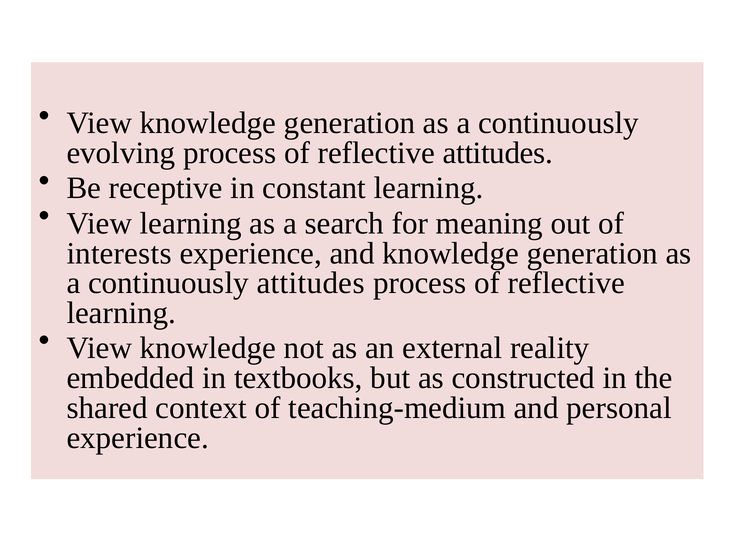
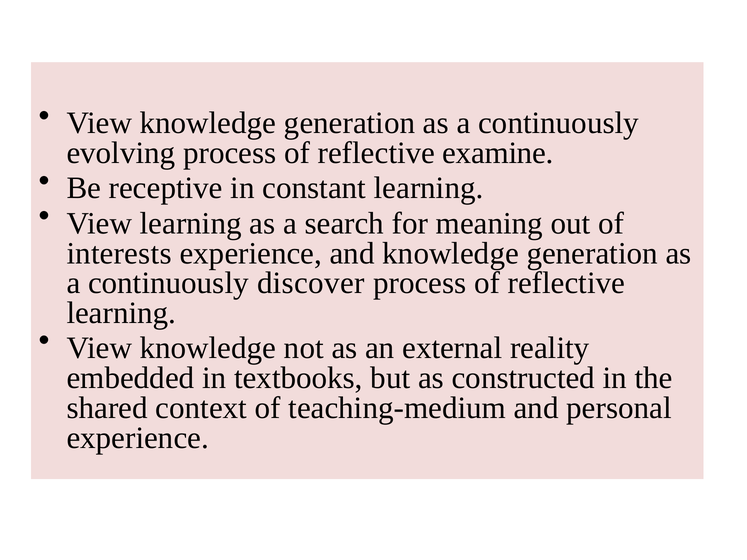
reflective attitudes: attitudes -> examine (498, 153)
continuously attitudes: attitudes -> discover (311, 283)
